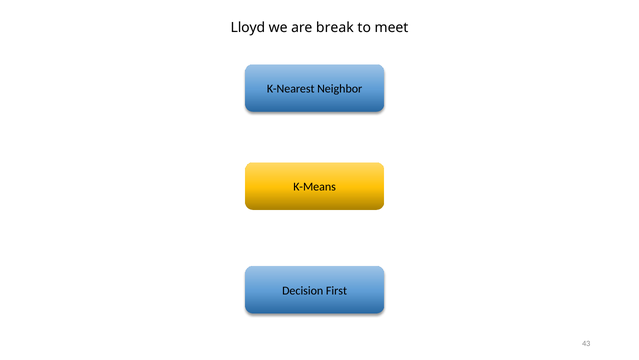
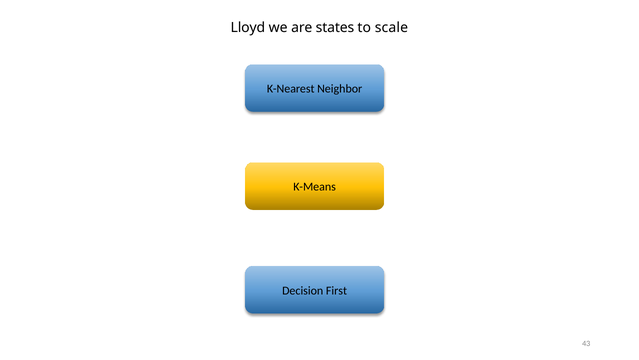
break: break -> states (335, 28)
meet: meet -> scale (391, 28)
